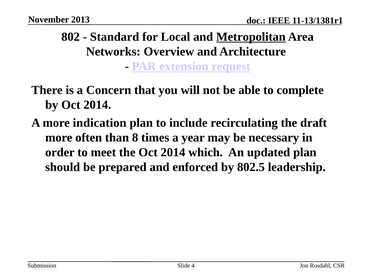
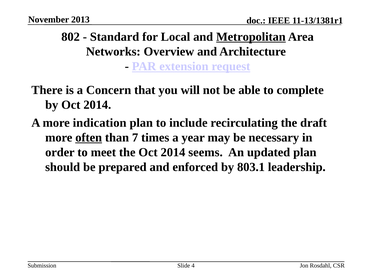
often underline: none -> present (89, 137)
8: 8 -> 7 (135, 137)
which: which -> seems (206, 152)
802.5: 802.5 -> 803.1 (251, 167)
